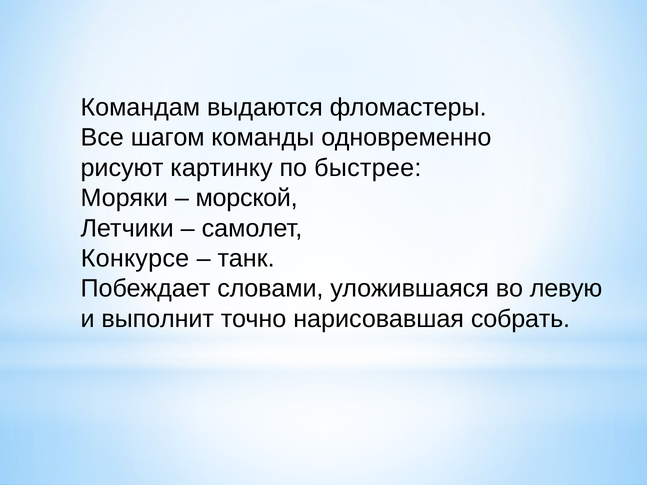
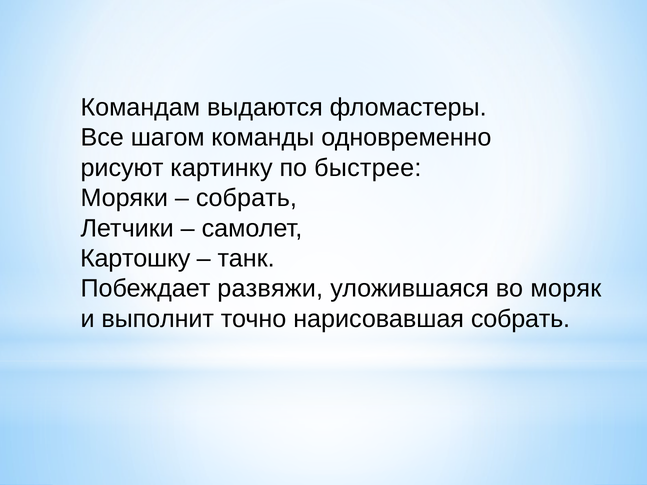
морской: морской -> собрать (246, 198)
Конкурсе: Конкурсе -> Картошку (135, 259)
словами: словами -> развяжи (270, 289)
левую: левую -> моряк (566, 289)
